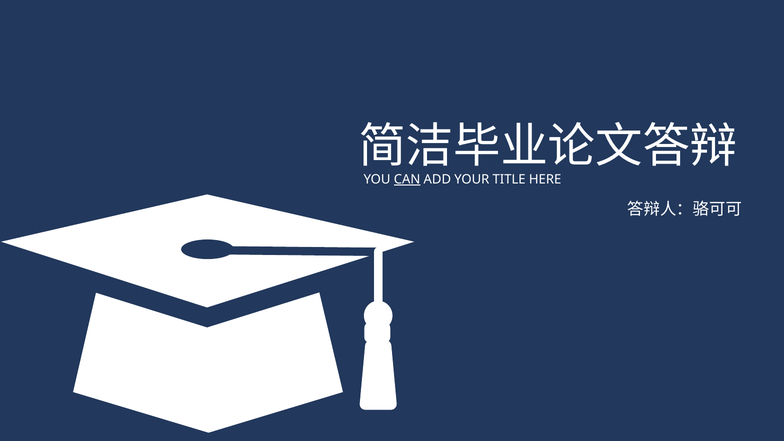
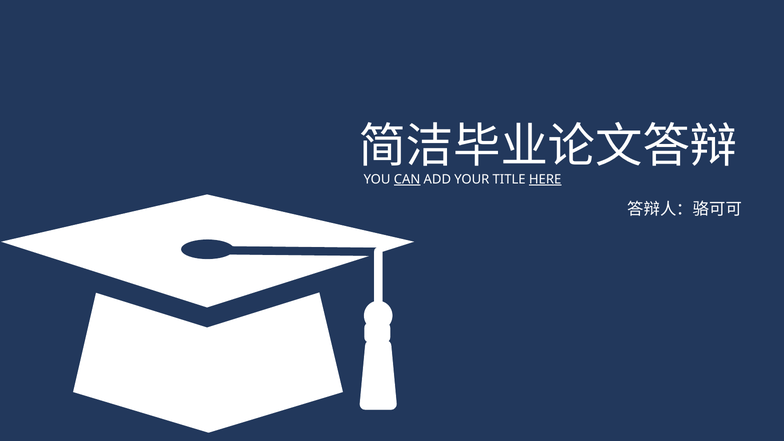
HERE underline: none -> present (545, 179)
